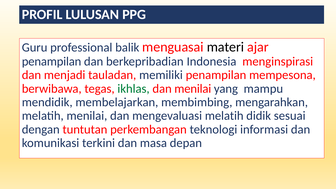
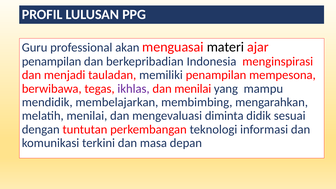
balik: balik -> akan (127, 47)
ikhlas colour: green -> purple (134, 89)
mengevaluasi melatih: melatih -> diminta (224, 116)
